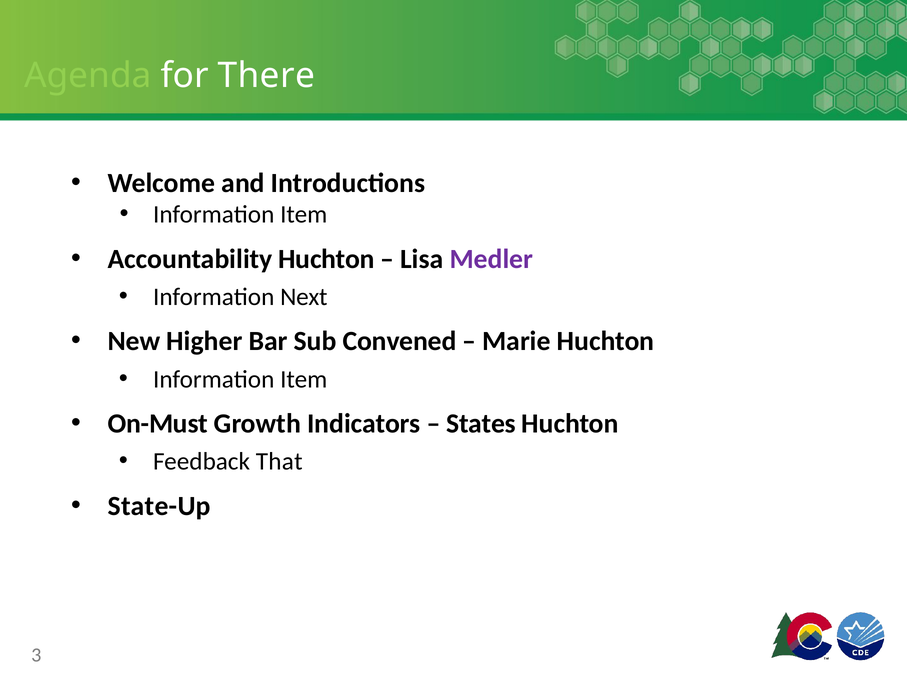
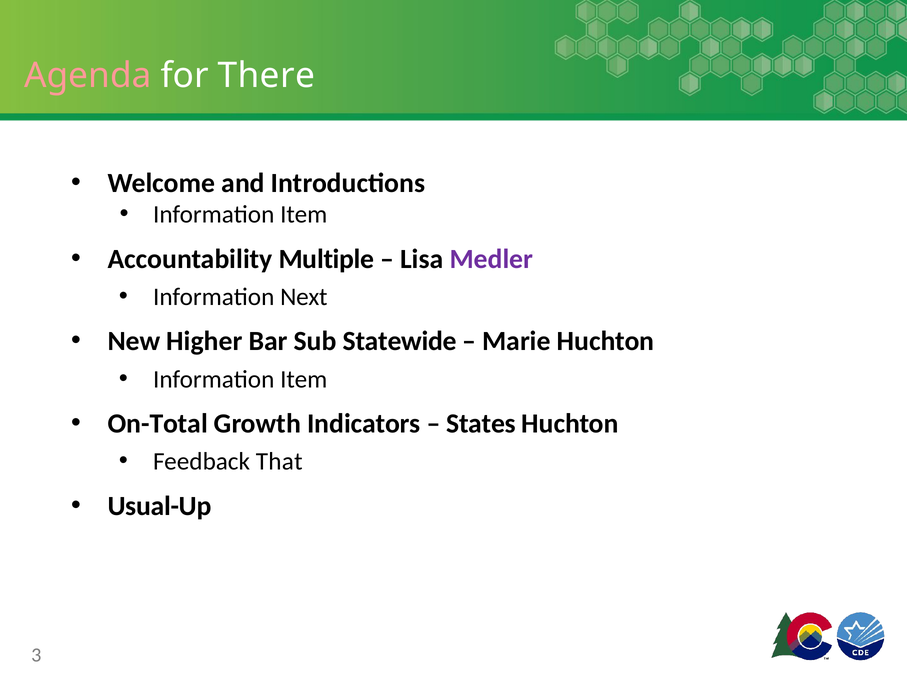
Agenda colour: light green -> pink (88, 76)
Accountability Huchton: Huchton -> Multiple (326, 259)
Convened: Convened -> Statewide (400, 341)
On-Must: On-Must -> On-Total (158, 424)
State-Up: State-Up -> Usual-Up (159, 506)
